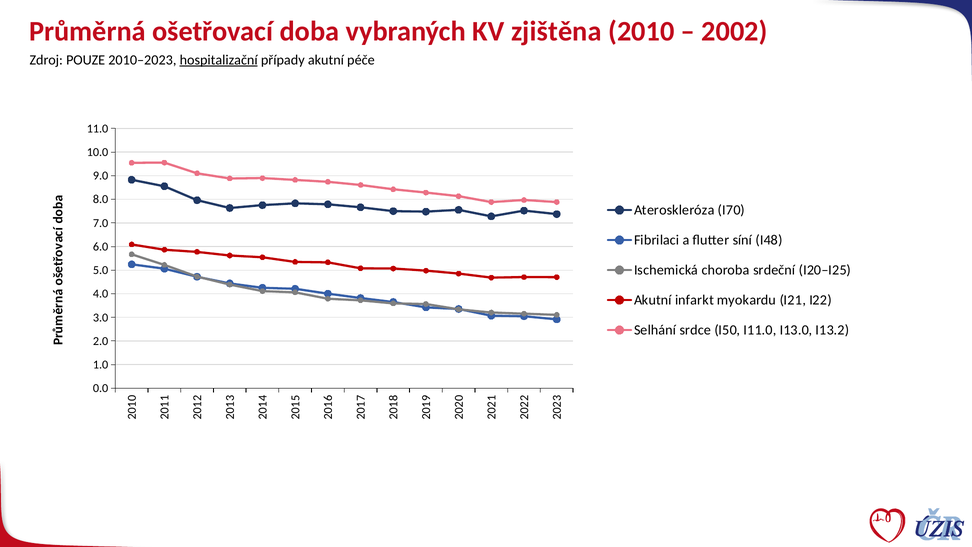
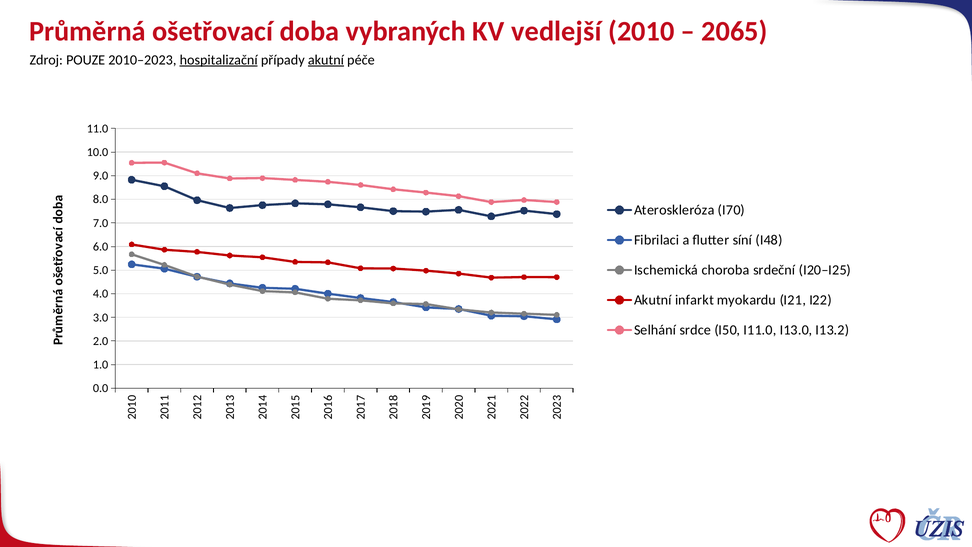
zjištěna: zjištěna -> vedlejší (556, 32)
2002: 2002 -> 2065 (734, 32)
akutní underline: none -> present (326, 60)
